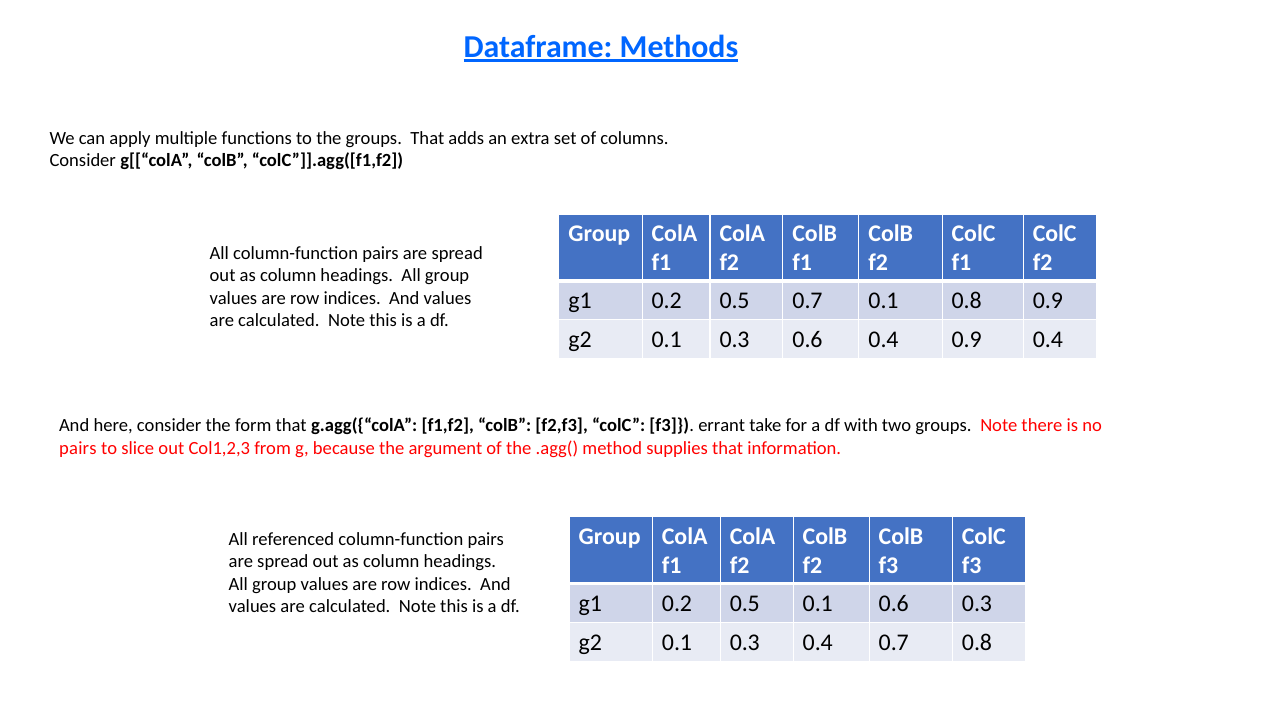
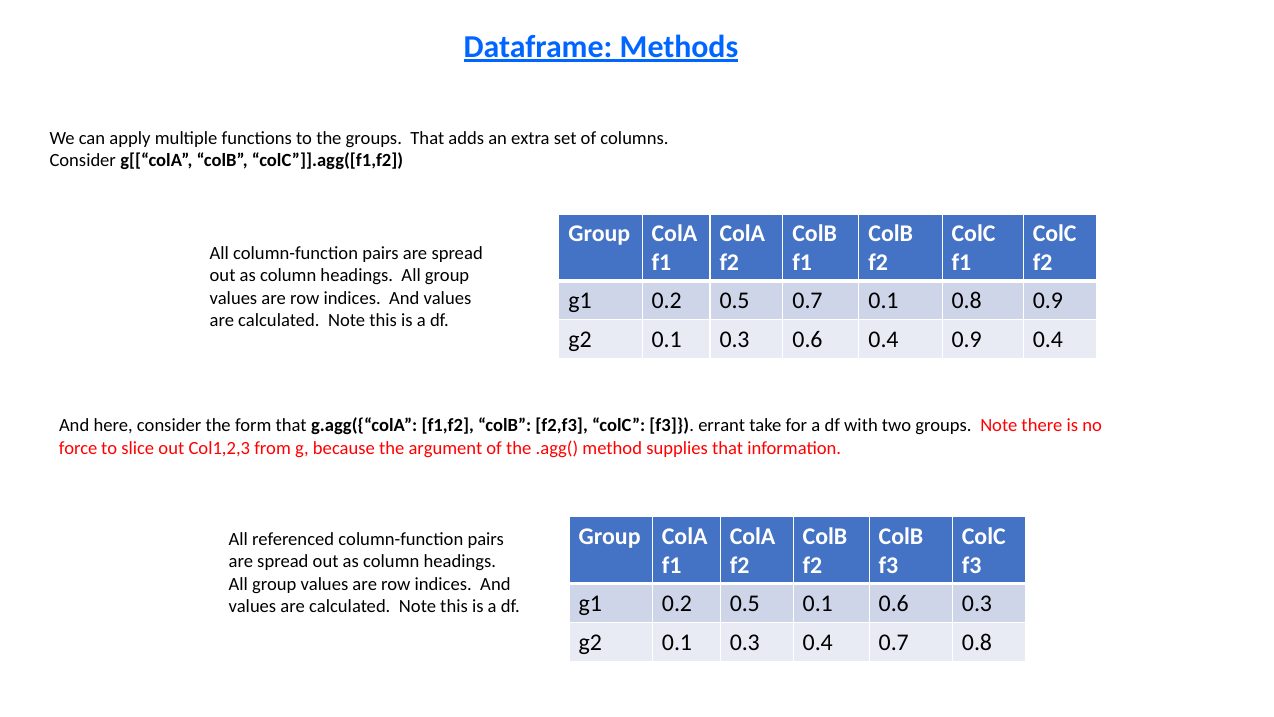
pairs: pairs -> force (78, 448)
